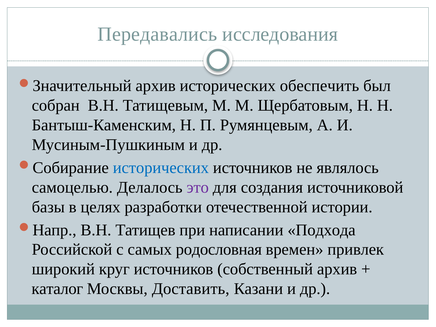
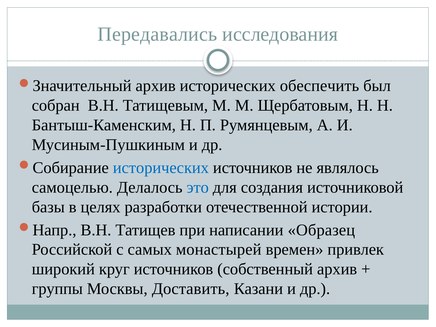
это colour: purple -> blue (198, 187)
Подхода: Подхода -> Образец (321, 230)
родословная: родословная -> монастырей (219, 250)
каталог: каталог -> группы (57, 289)
